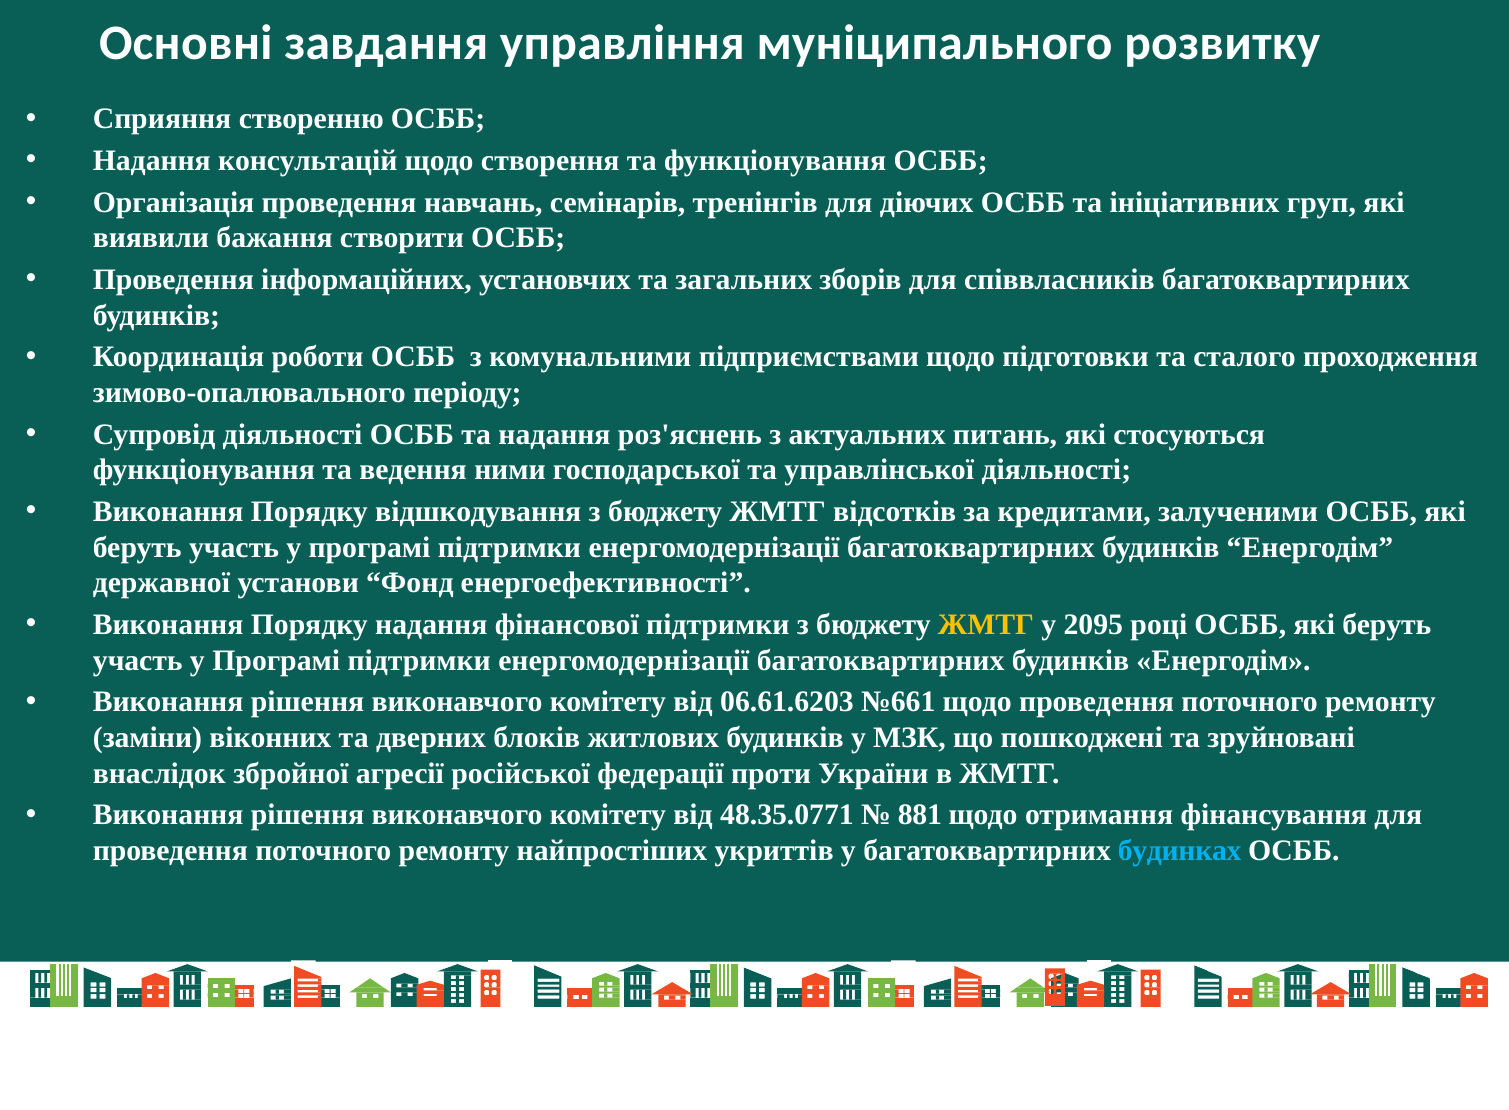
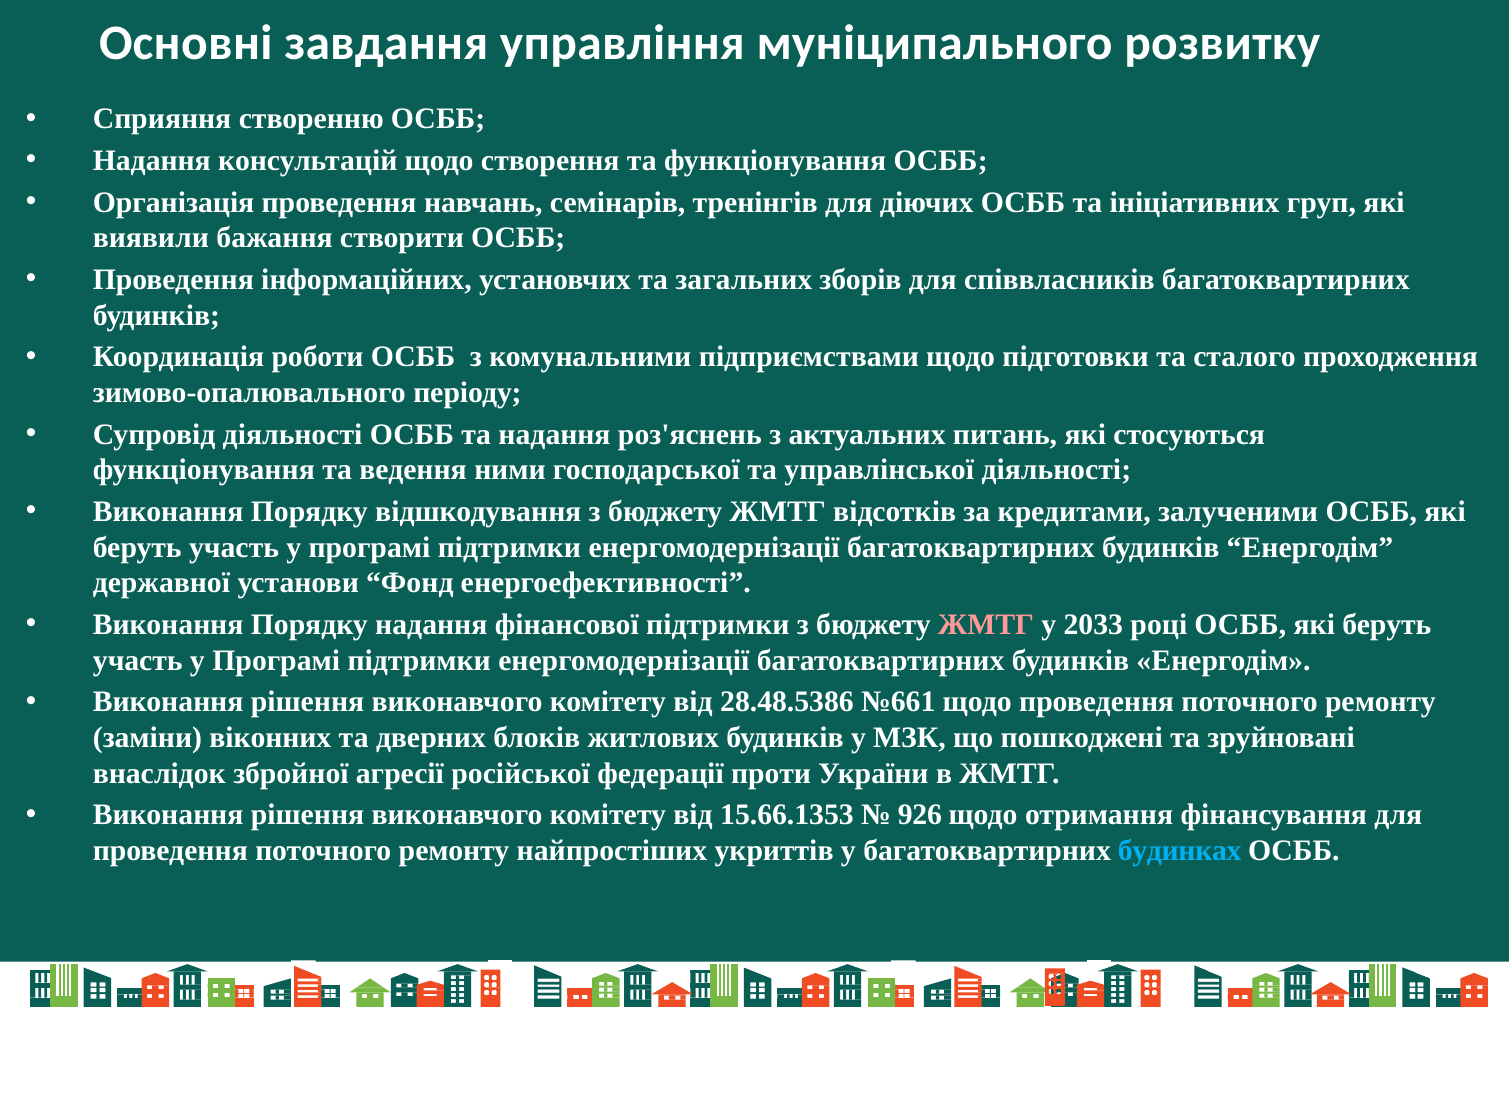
ЖМТГ colour: yellow -> pink (986, 625)
2095: 2095 -> 2033 (1093, 625)
06.61.6203: 06.61.6203 -> 28.48.5386 (787, 702)
48.35.0771: 48.35.0771 -> 15.66.1353 (787, 815)
881: 881 -> 926 (920, 815)
